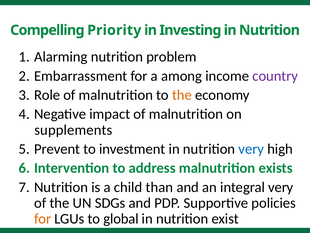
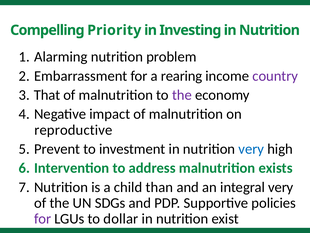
among: among -> rearing (182, 76)
Role: Role -> That (47, 95)
the colour: orange -> purple (182, 95)
supplements: supplements -> reproductive (73, 130)
for colour: orange -> purple (43, 218)
global: global -> dollar (121, 218)
